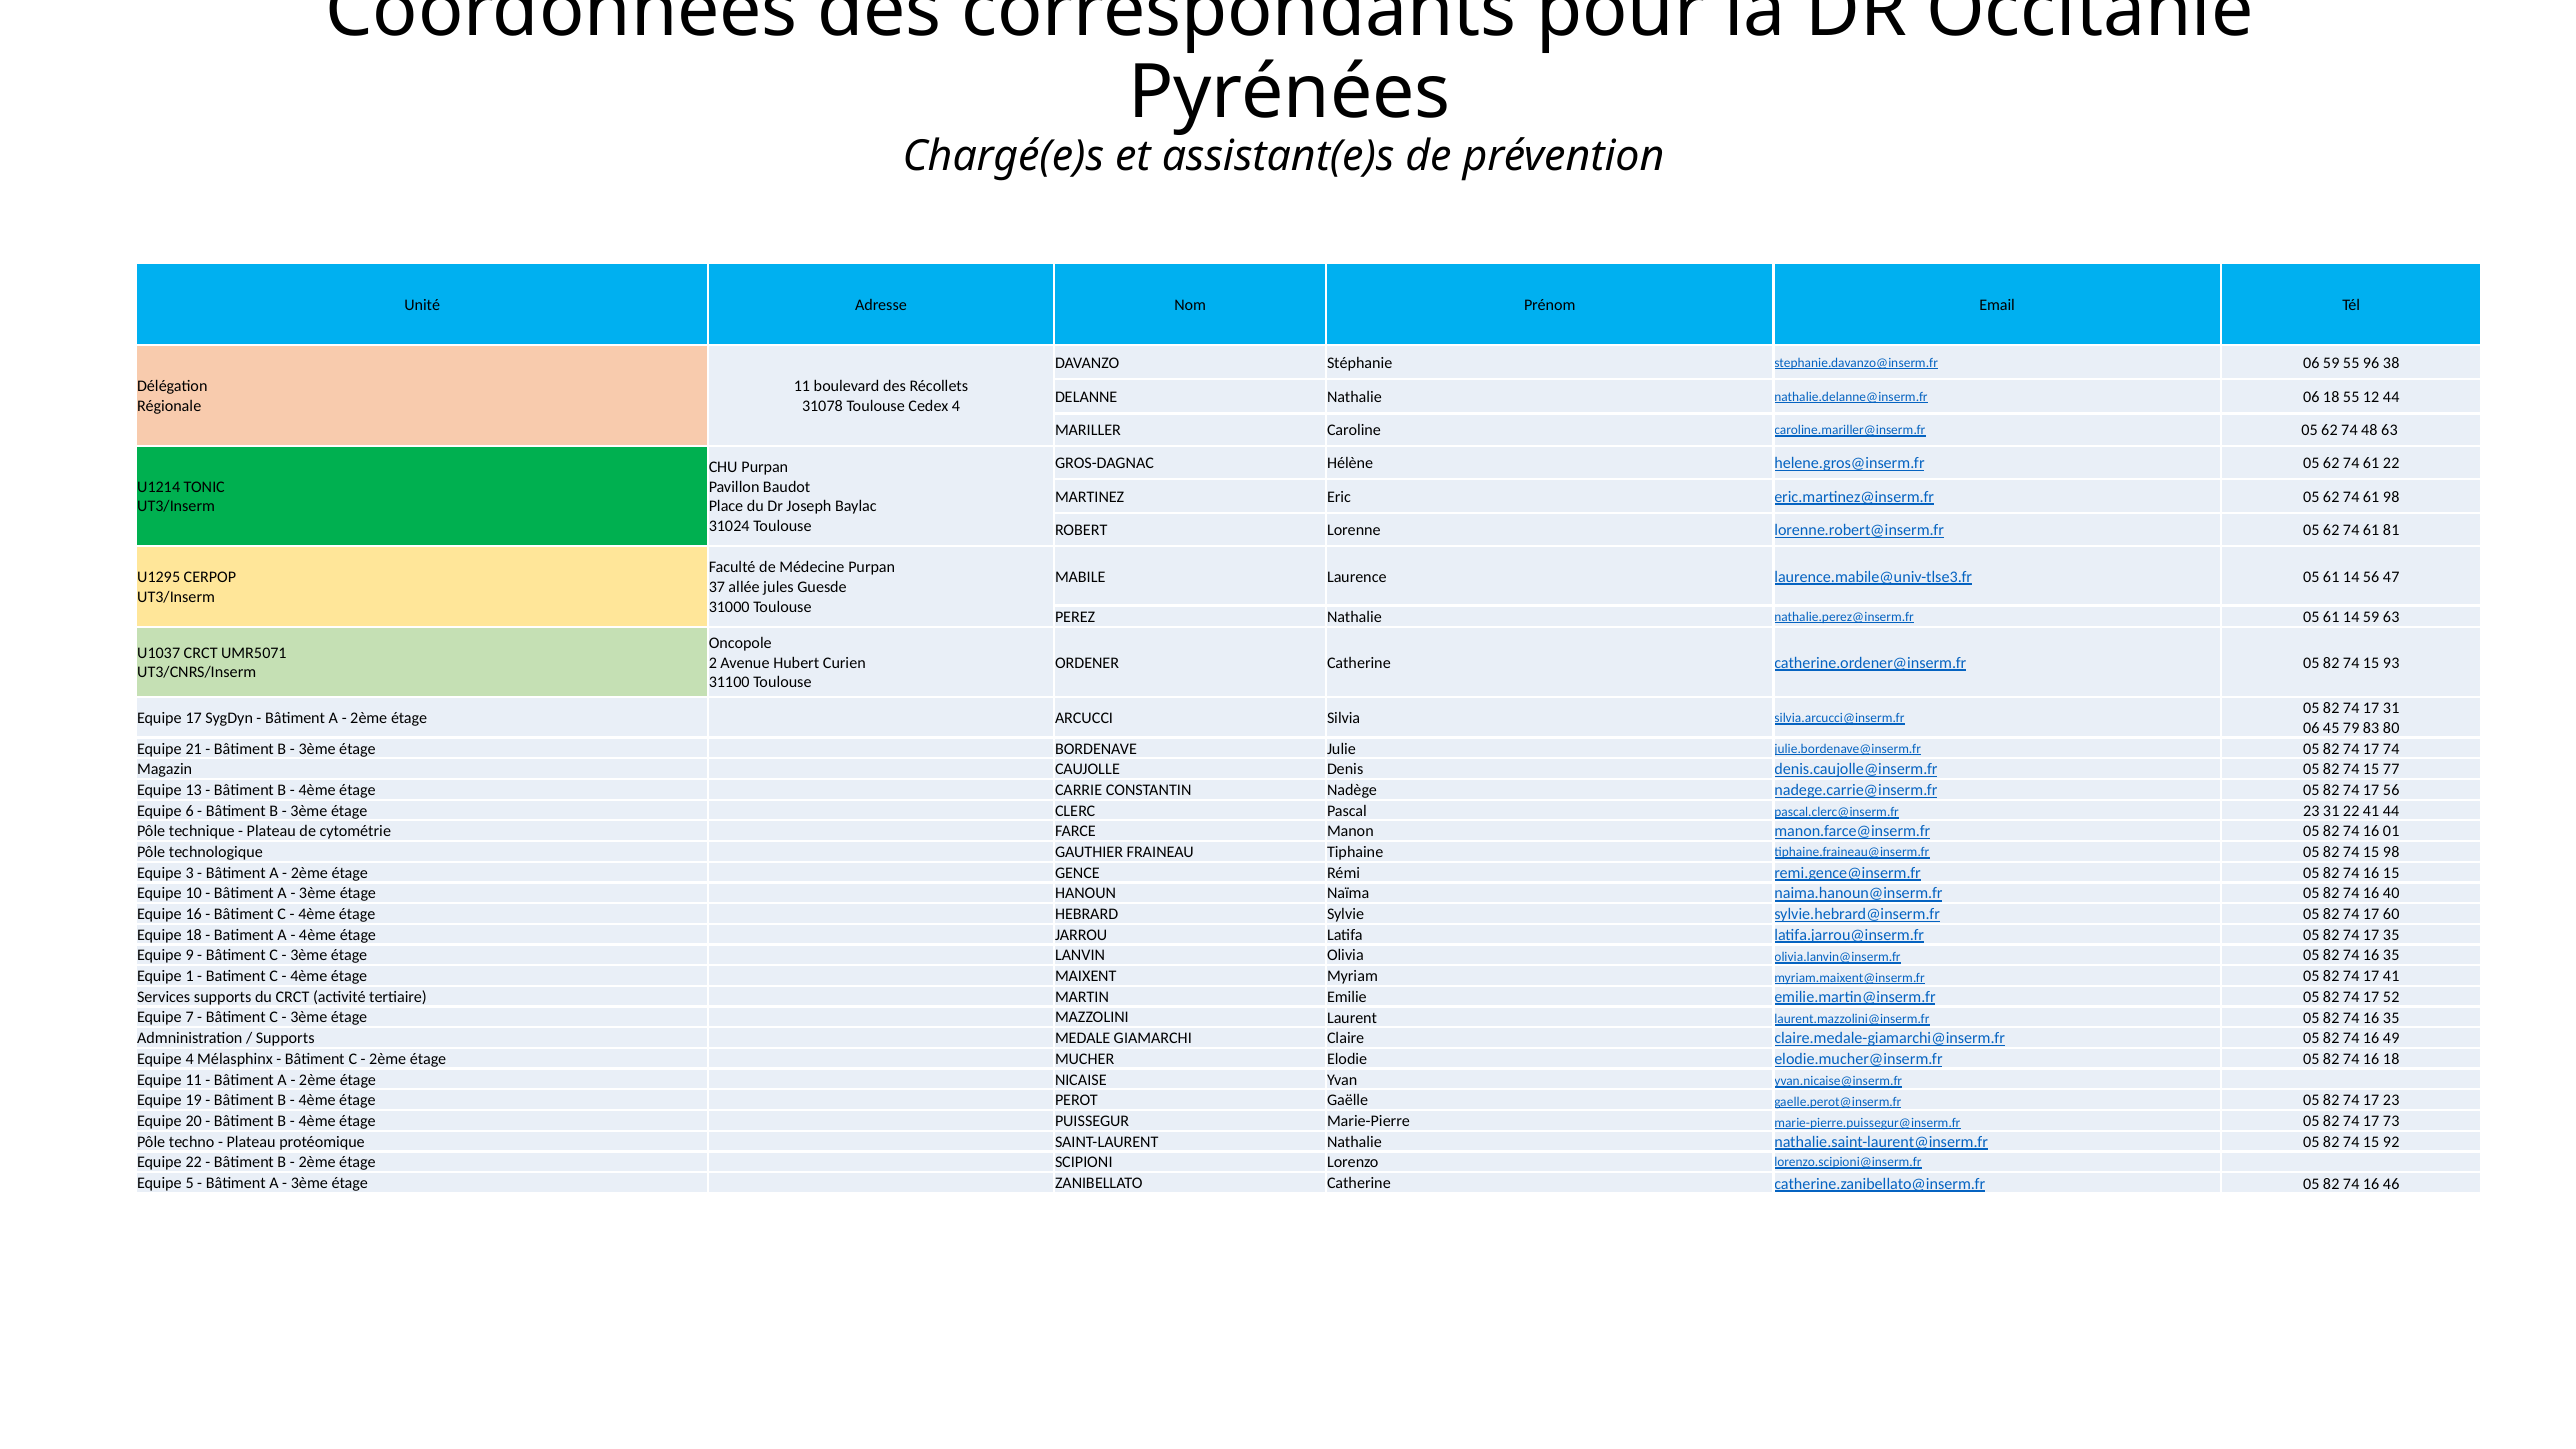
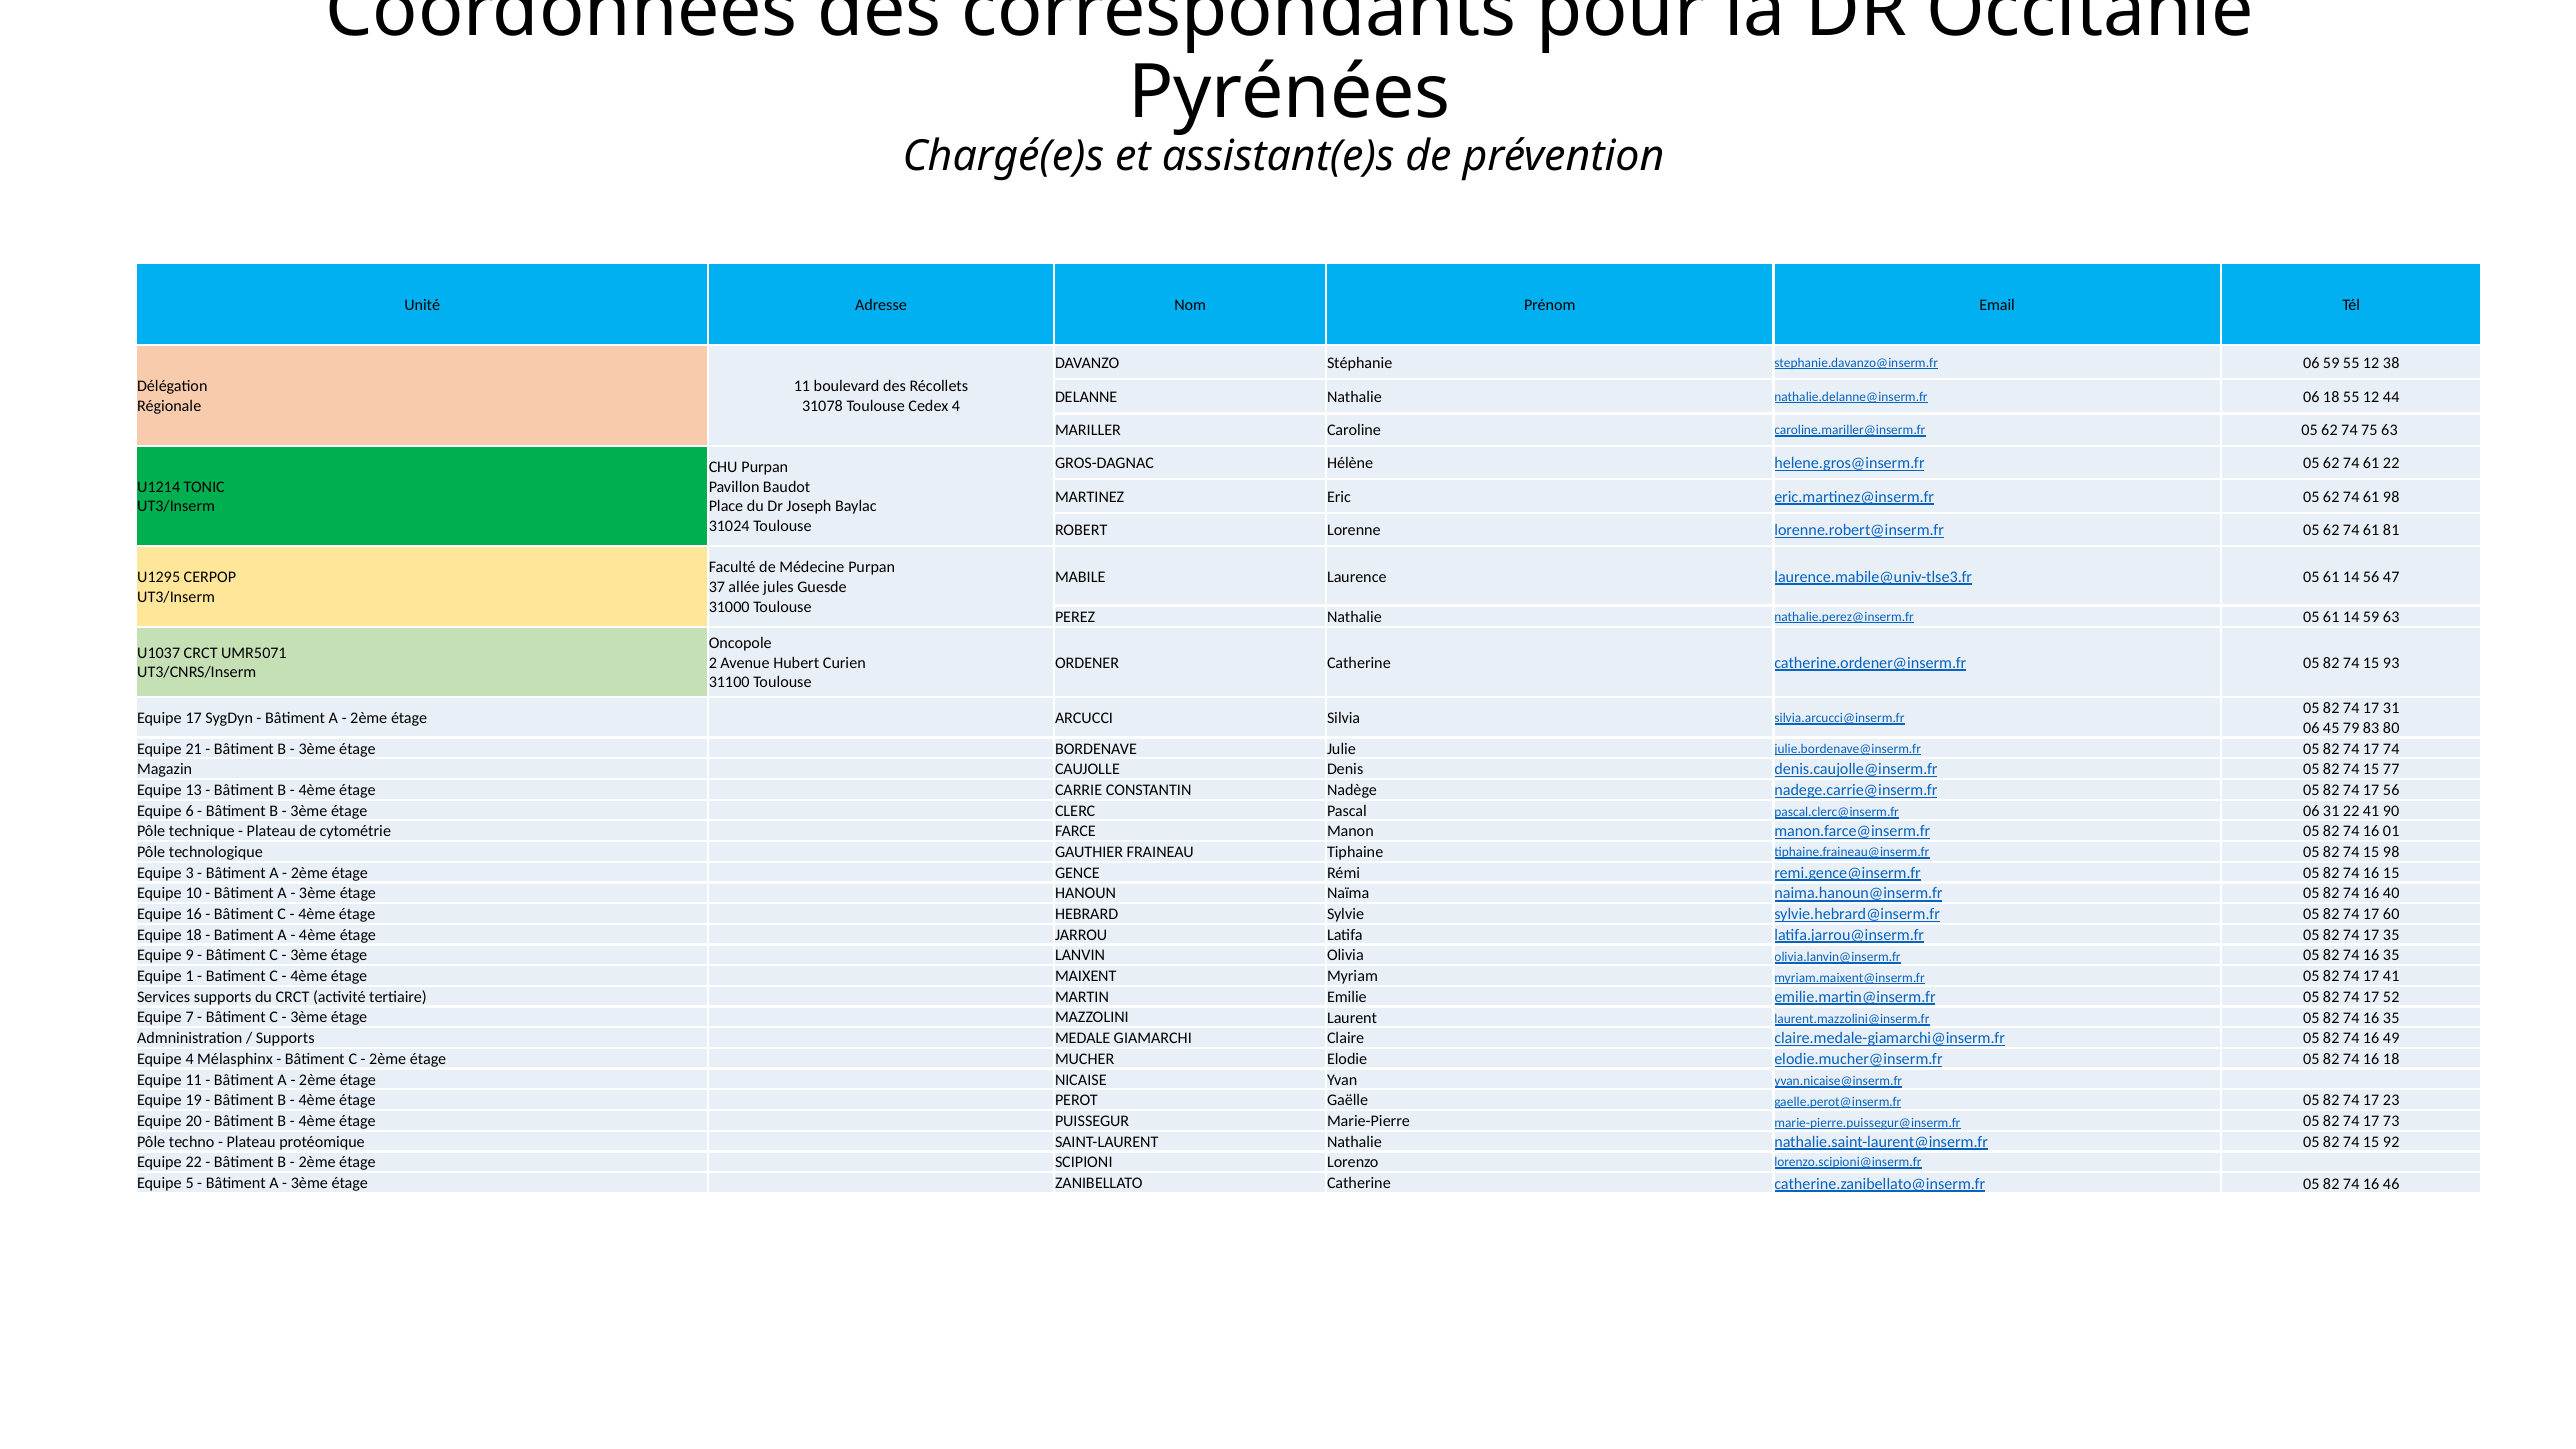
59 55 96: 96 -> 12 (2371, 363)
48: 48 -> 75 (2369, 430)
pascal.clerc@inserm.fr 23: 23 -> 06 (2311, 811)
41 44: 44 -> 90 (2391, 811)
